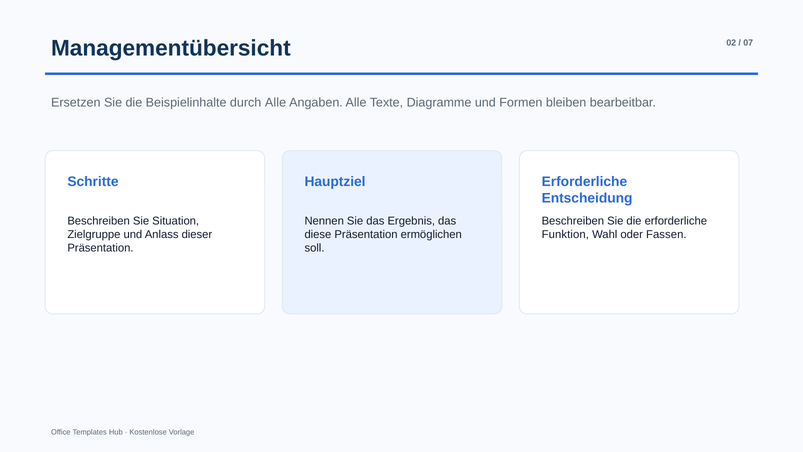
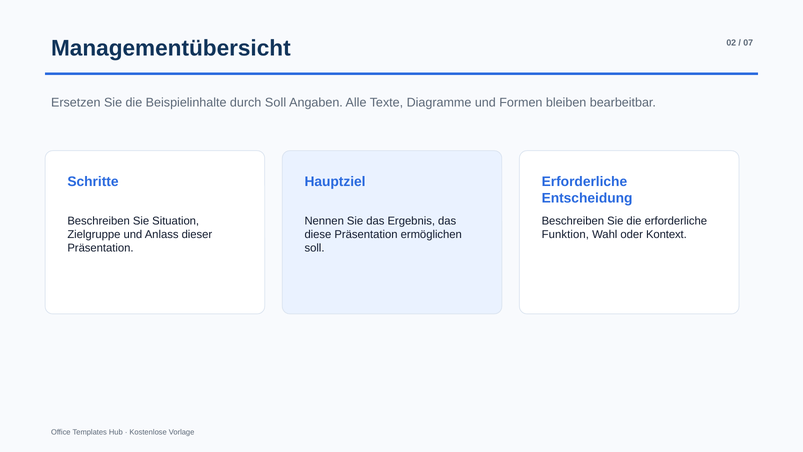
durch Alle: Alle -> Soll (276, 102)
Fassen: Fassen -> Kontext (666, 234)
